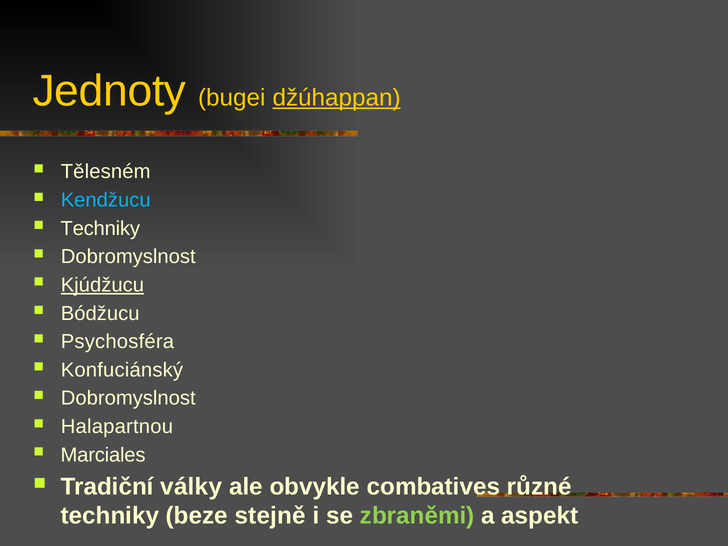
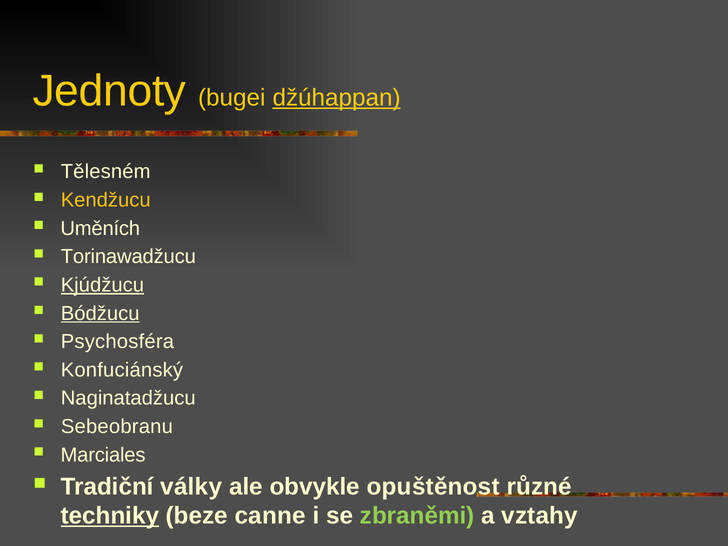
Kendžucu colour: light blue -> yellow (106, 200)
Techniky: Techniky -> Uměních (100, 228)
Dobromyslnost: Dobromyslnost -> Torinawadžucu (128, 257)
Bódžucu underline: none -> present (100, 313)
Dobromyslnost: Dobromyslnost -> Naginatadžucu (128, 398)
Halapartnou: Halapartnou -> Sebeobranu (117, 427)
combatives: combatives -> opuštěnost (433, 487)
techniky underline: none -> present (110, 516)
stejně: stejně -> canne (270, 516)
aspekt: aspekt -> vztahy (540, 516)
